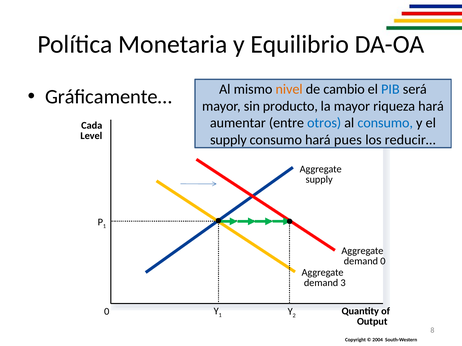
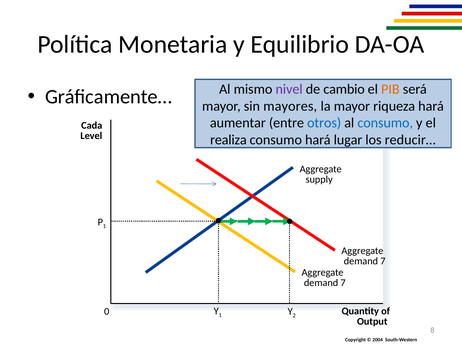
nivel colour: orange -> purple (289, 89)
PIB colour: blue -> orange (390, 89)
producto: producto -> mayores (290, 106)
supply: supply -> realiza (228, 140)
pues: pues -> lugar (348, 140)
0: 0 -> 7 (383, 262)
3: 3 -> 7 (343, 283)
